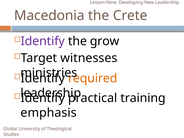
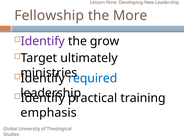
Macedonia: Macedonia -> Fellowship (49, 16)
Crete: Crete -> More (130, 16)
witnesses: witnesses -> ultimately (89, 58)
required colour: orange -> blue (93, 78)
